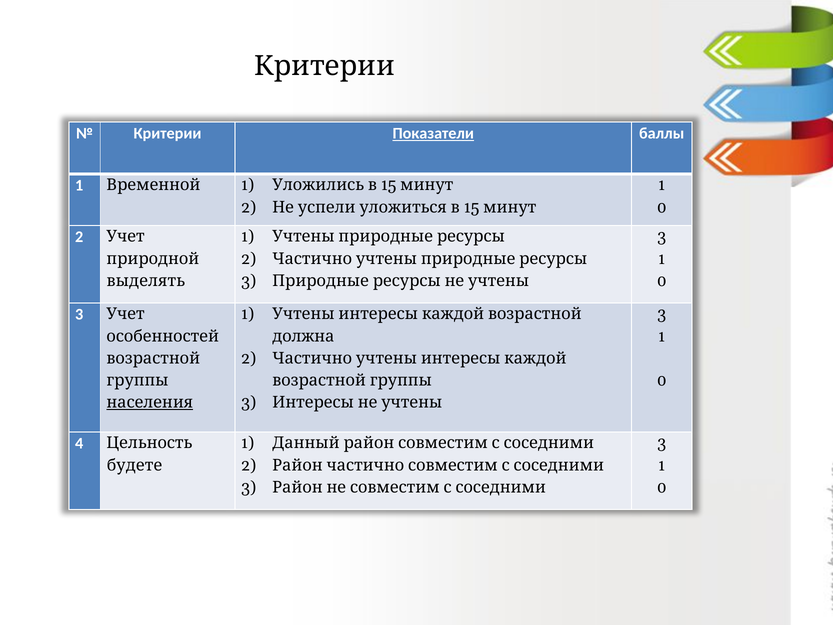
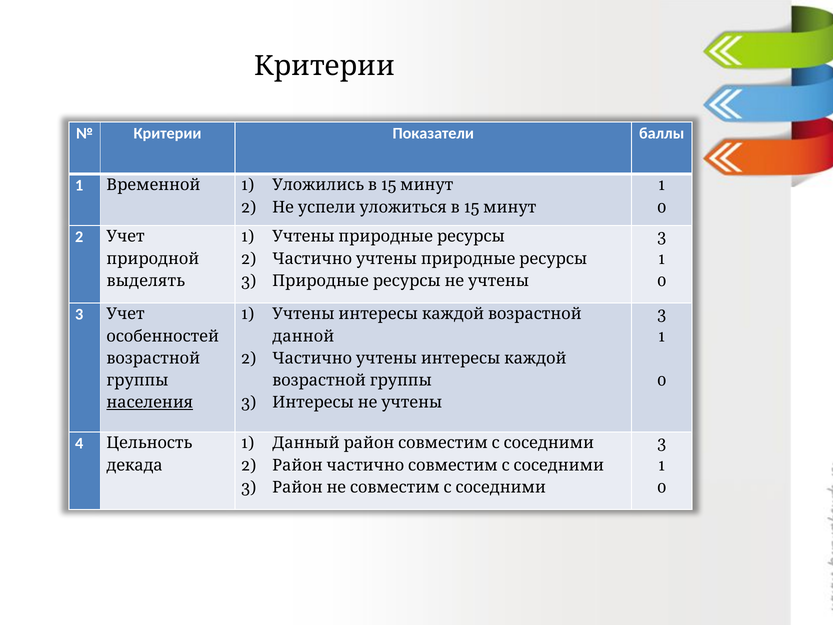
Показатели underline: present -> none (433, 134)
должна: должна -> данной (303, 336)
будете: будете -> декада (135, 465)
